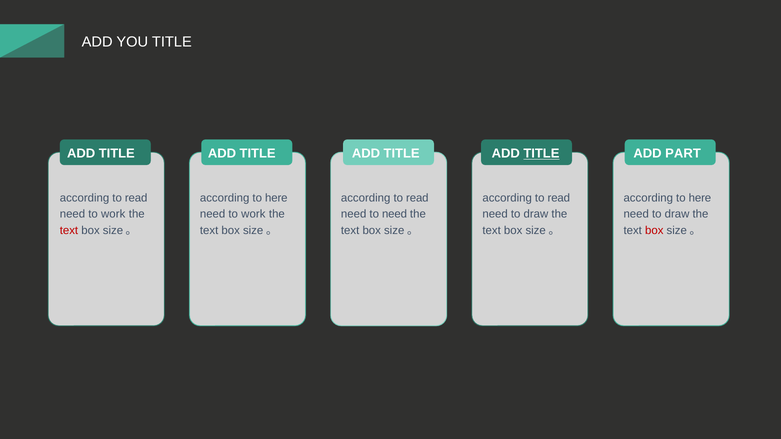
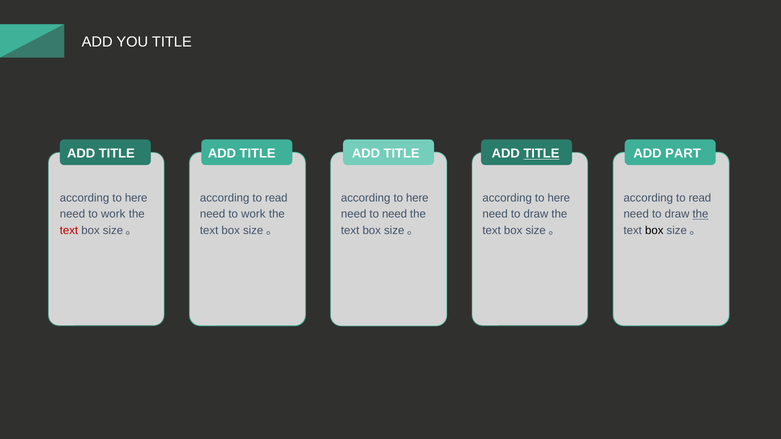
read: read -> here (136, 198)
here: here -> read (276, 198)
read: read -> here (417, 198)
read: read -> here (559, 198)
here: here -> read (700, 198)
the underline: none -> present (700, 214)
box colour: red -> black (654, 231)
